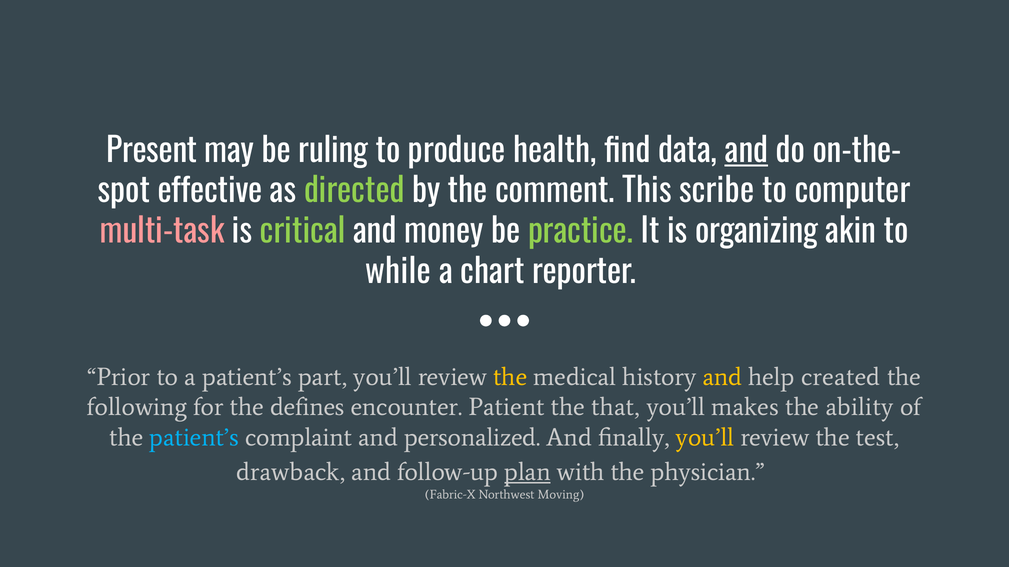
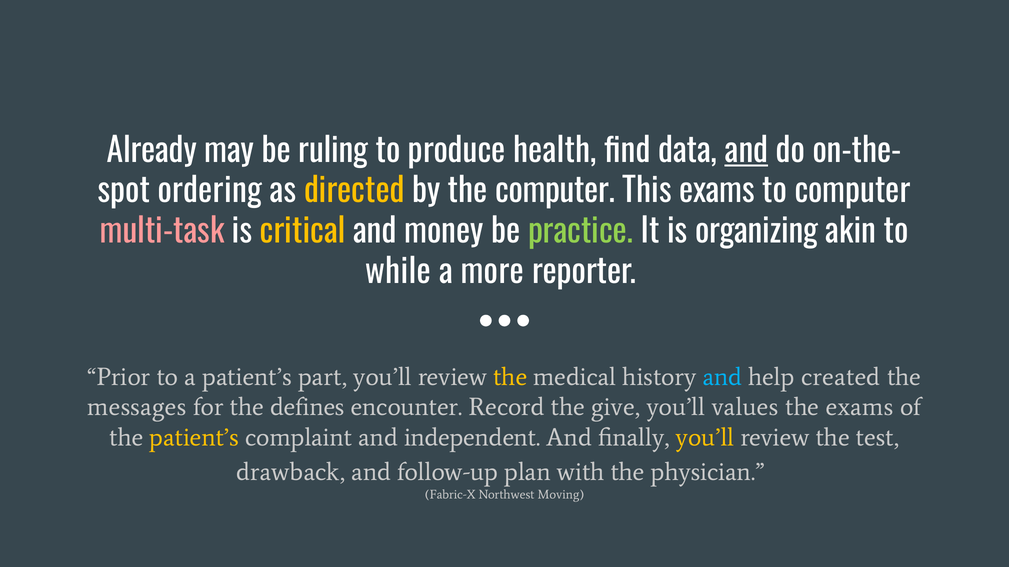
Present: Present -> Already (152, 151)
effective: effective -> ordering (210, 192)
directed colour: light green -> yellow (354, 192)
the comment: comment -> computer (555, 192)
This scribe: scribe -> exams (717, 192)
critical colour: light green -> yellow (303, 232)
chart: chart -> more (492, 272)
and colour: yellow -> light blue (722, 377)
following: following -> messages (137, 408)
Patient: Patient -> Record (507, 408)
that: that -> give (616, 408)
makes: makes -> values (745, 408)
the ability: ability -> exams (859, 408)
patient’s colour: light blue -> yellow (194, 438)
personalized: personalized -> independent (472, 438)
plan underline: present -> none (527, 472)
